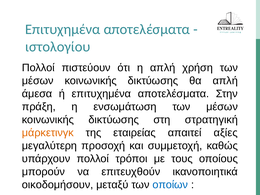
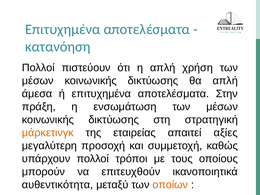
ιστολογίου: ιστολογίου -> κατανόηση (58, 47)
οικοδομήσουν: οικοδομήσουν -> αυθεντικότητα (58, 185)
οποίων colour: blue -> orange (170, 185)
